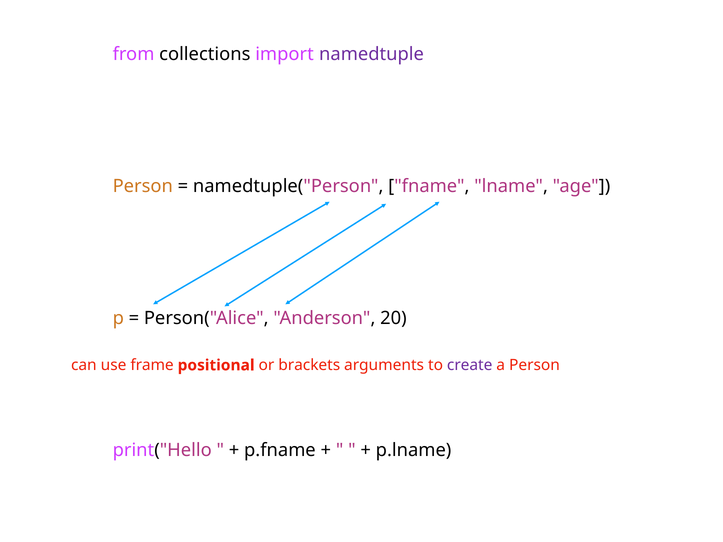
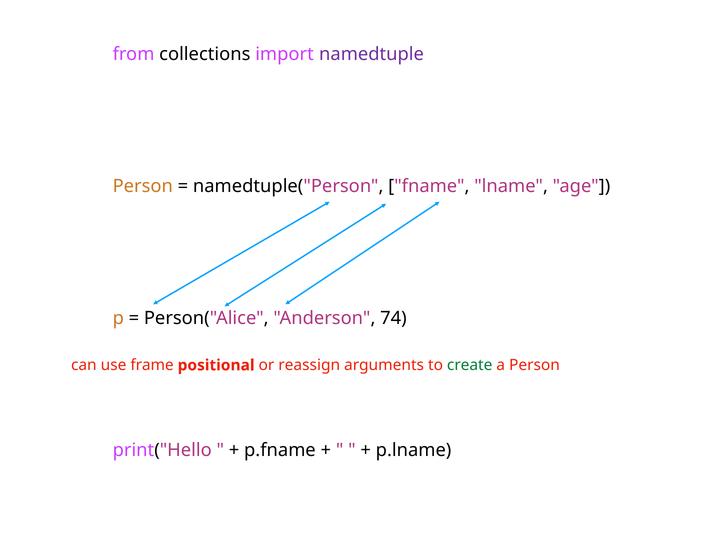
20: 20 -> 74 (393, 318)
brackets: brackets -> reassign (309, 365)
create colour: purple -> green (470, 365)
